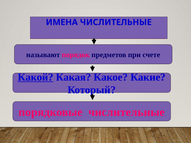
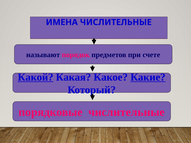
Какие underline: none -> present (148, 77)
